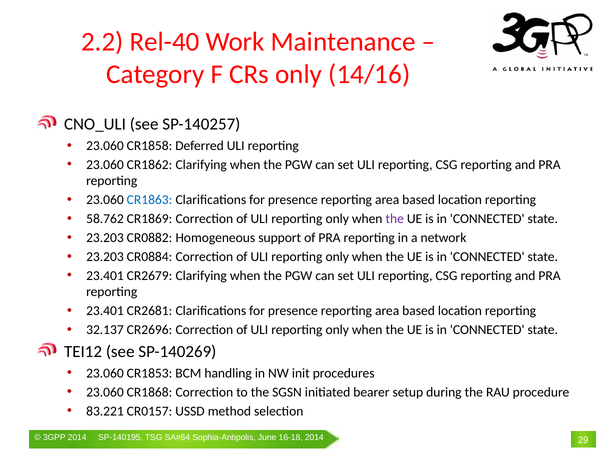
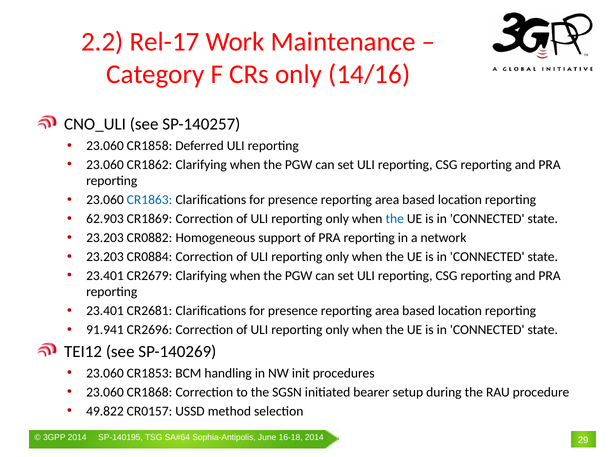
Rel-40: Rel-40 -> Rel-17 (165, 42)
58.762: 58.762 -> 62.903 (105, 219)
the colour: purple -> blue (395, 219)
32.137: 32.137 -> 91.941 (105, 330)
83.221: 83.221 -> 49.822 (105, 412)
